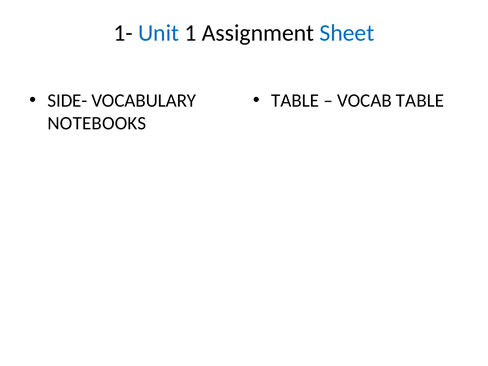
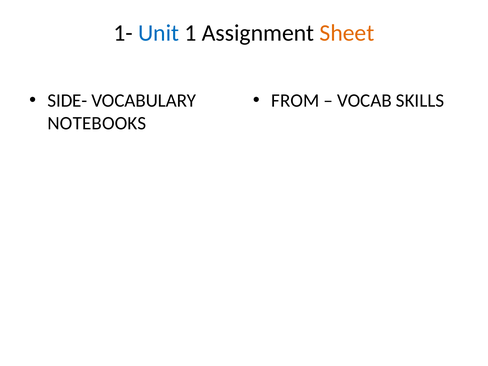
Sheet colour: blue -> orange (347, 33)
TABLE: TABLE -> FROM (295, 101)
VOCAB TABLE: TABLE -> SKILLS (420, 101)
